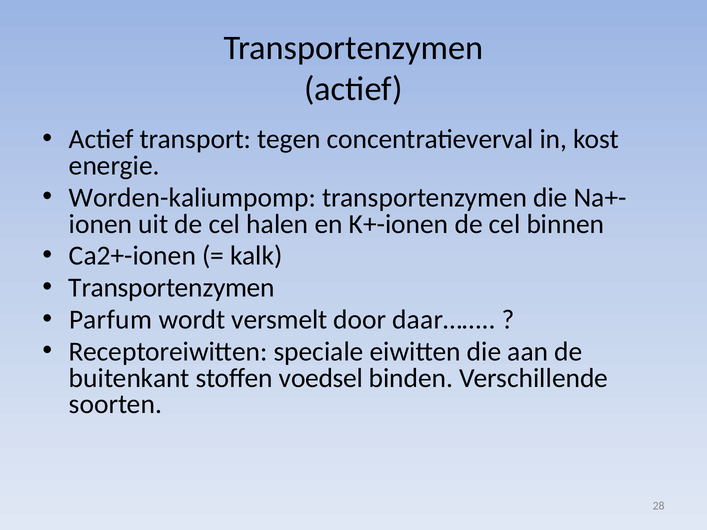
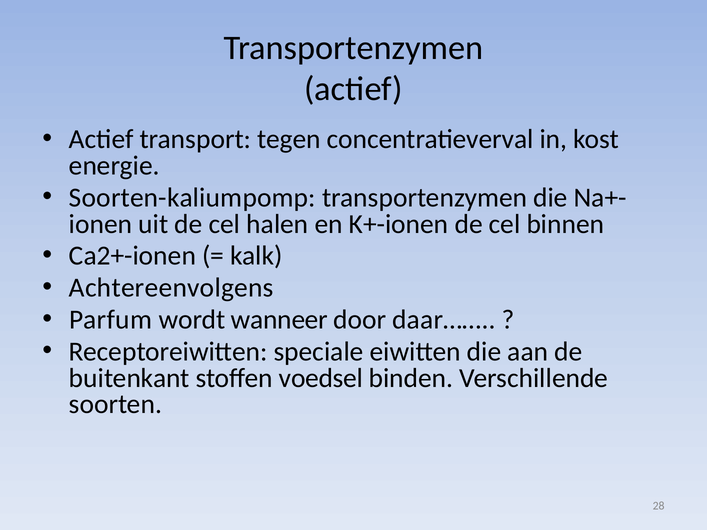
Worden-kaliumpomp: Worden-kaliumpomp -> Soorten-kaliumpomp (192, 198)
Transportenzymen: Transportenzymen -> Achtereenvolgens (171, 288)
versmelt: versmelt -> wanneer (279, 320)
